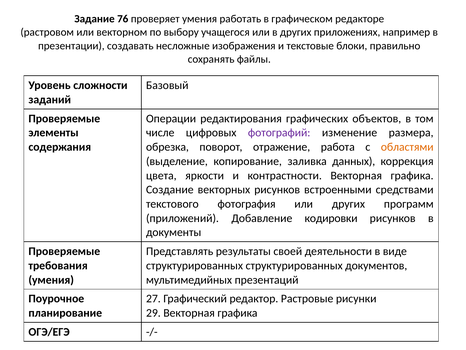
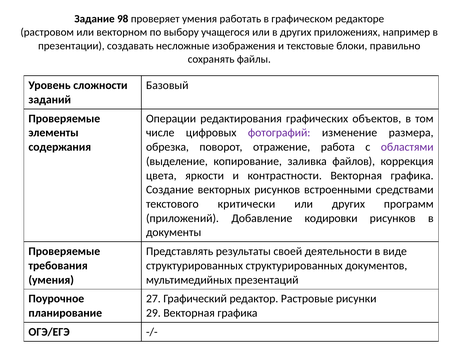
76: 76 -> 98 (123, 19)
областями colour: orange -> purple (407, 147)
данных: данных -> файлов (354, 161)
фотография: фотография -> критически (246, 204)
